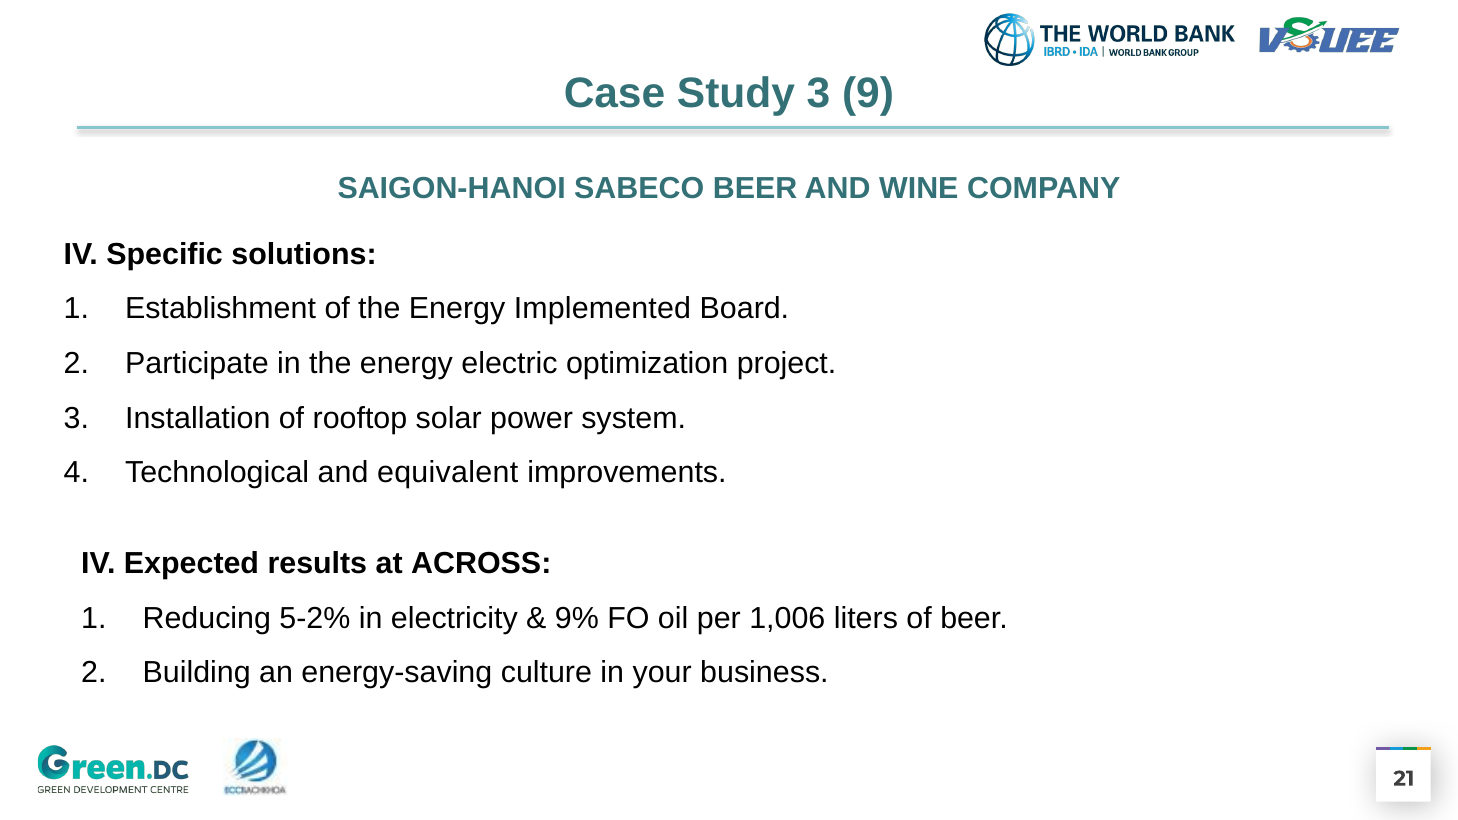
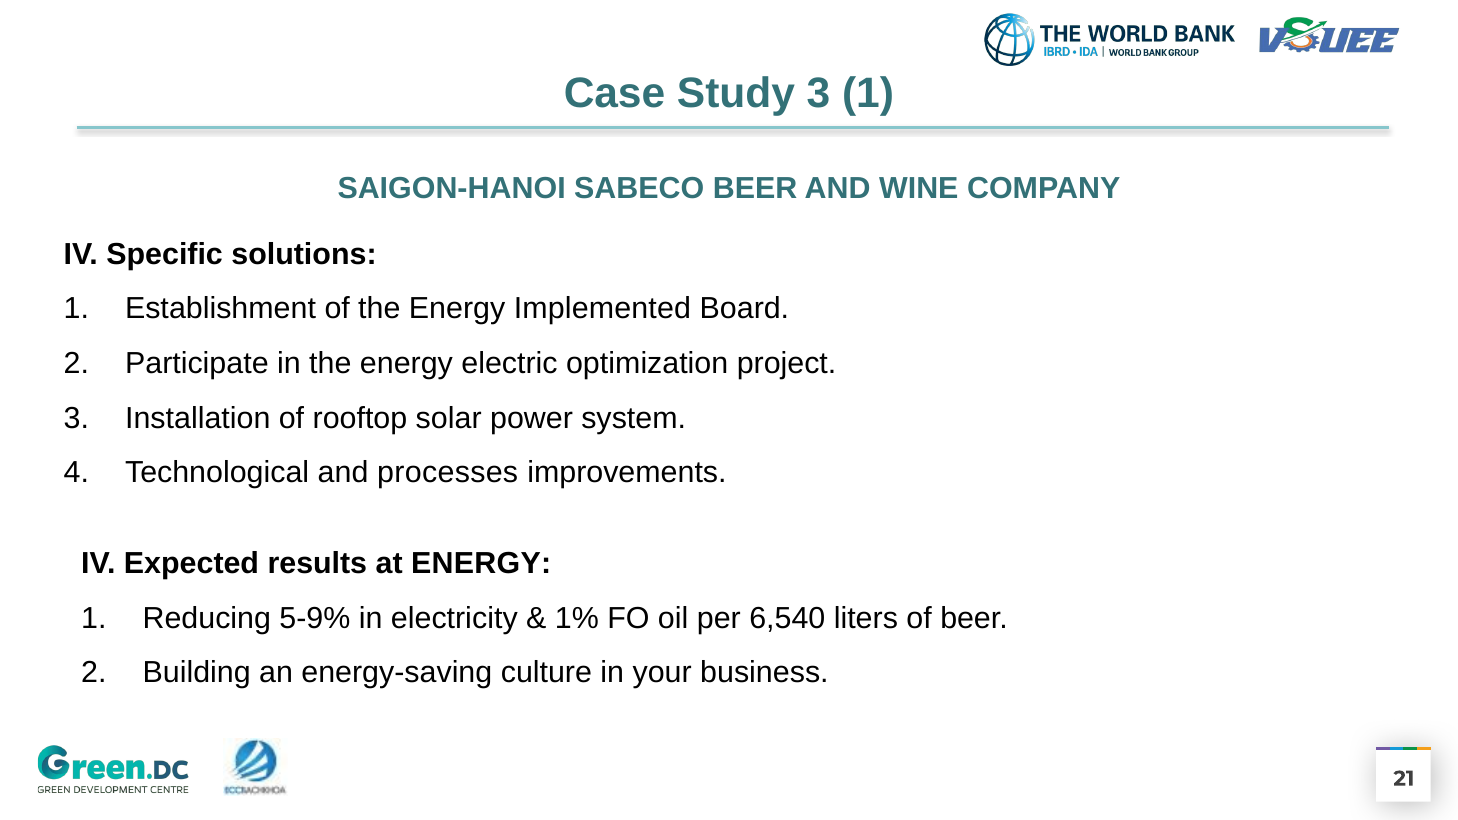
3 9: 9 -> 1 (868, 93)
equivalent: equivalent -> processes (448, 473)
at ACROSS: ACROSS -> ENERGY (481, 563)
5-2%: 5-2% -> 5-9% (315, 618)
9%: 9% -> 1% (577, 618)
1,006: 1,006 -> 6,540 (787, 618)
